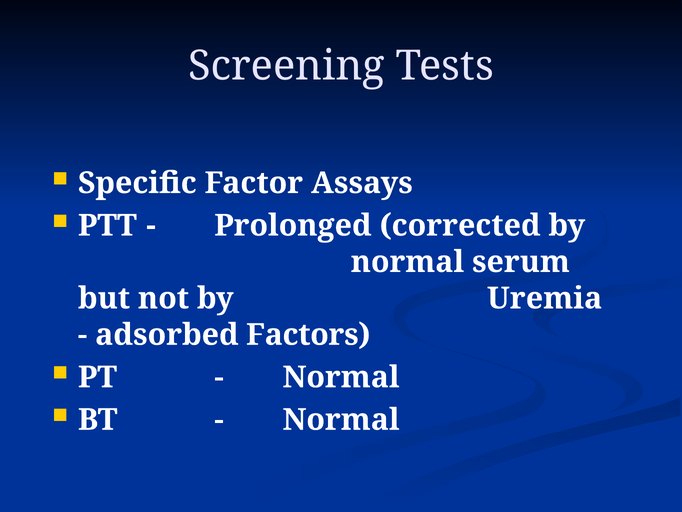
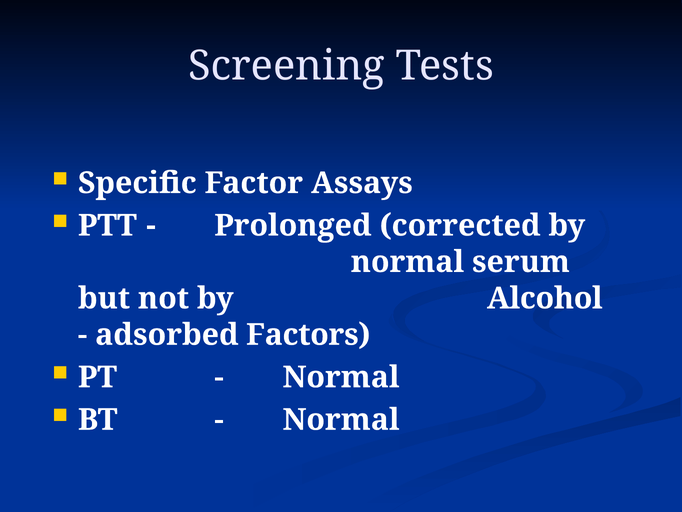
Uremia: Uremia -> Alcohol (545, 298)
